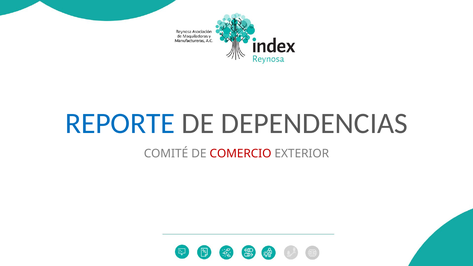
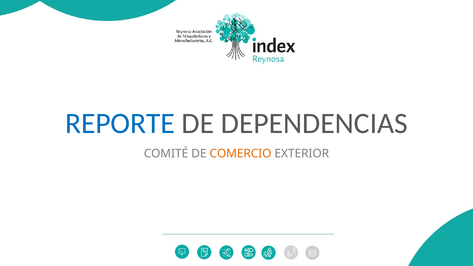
COMERCIO colour: red -> orange (241, 154)
